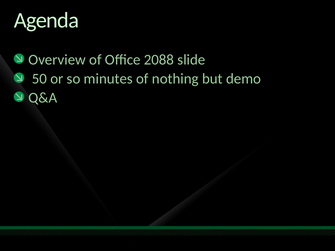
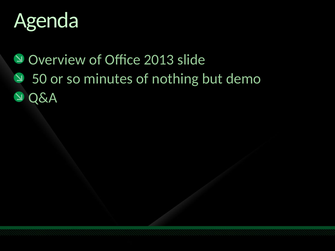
2088: 2088 -> 2013 (159, 60)
